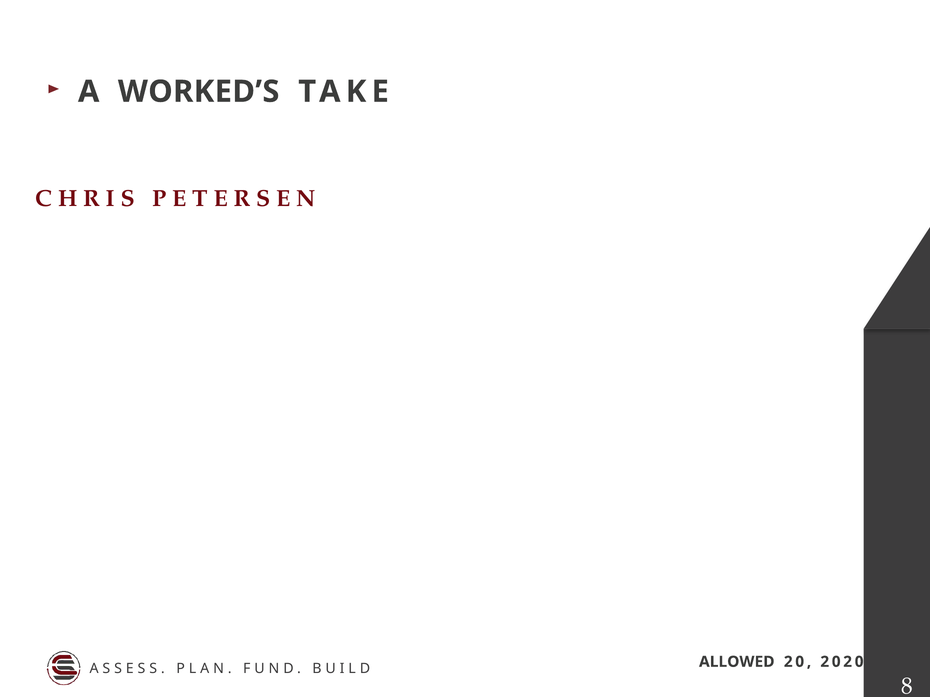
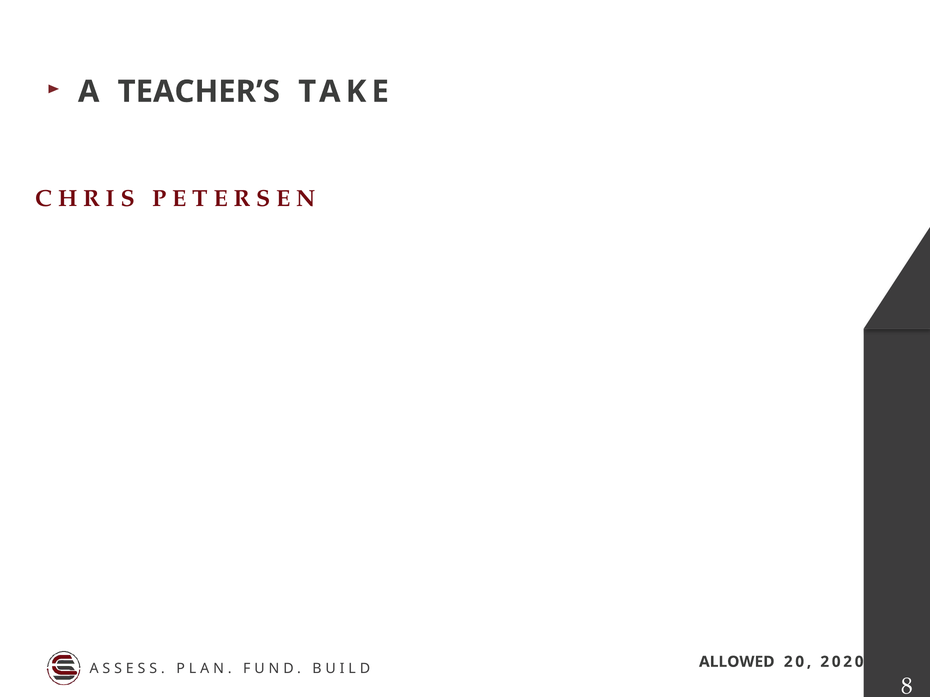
WORKED’S: WORKED’S -> TEACHER’S (199, 92)
